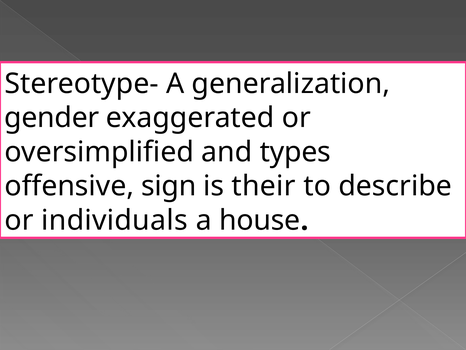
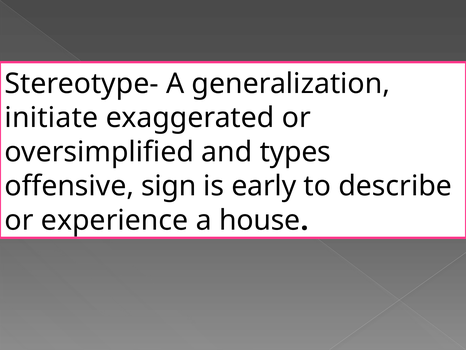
gender: gender -> initiate (51, 118)
their: their -> early (264, 186)
individuals: individuals -> experience (115, 220)
